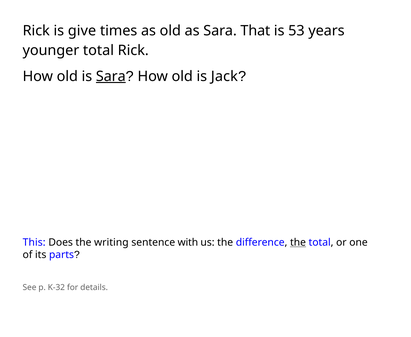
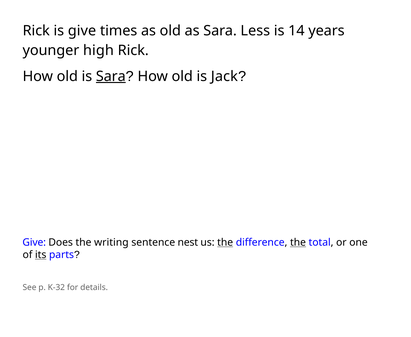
That: That -> Less (255, 31)
53: 53 -> 14 (296, 31)
younger total: total -> high (98, 51)
This: This -> Give (34, 242)
with: with -> nest (188, 242)
the underline: none -> present (225, 242)
its underline: none -> present (41, 255)
